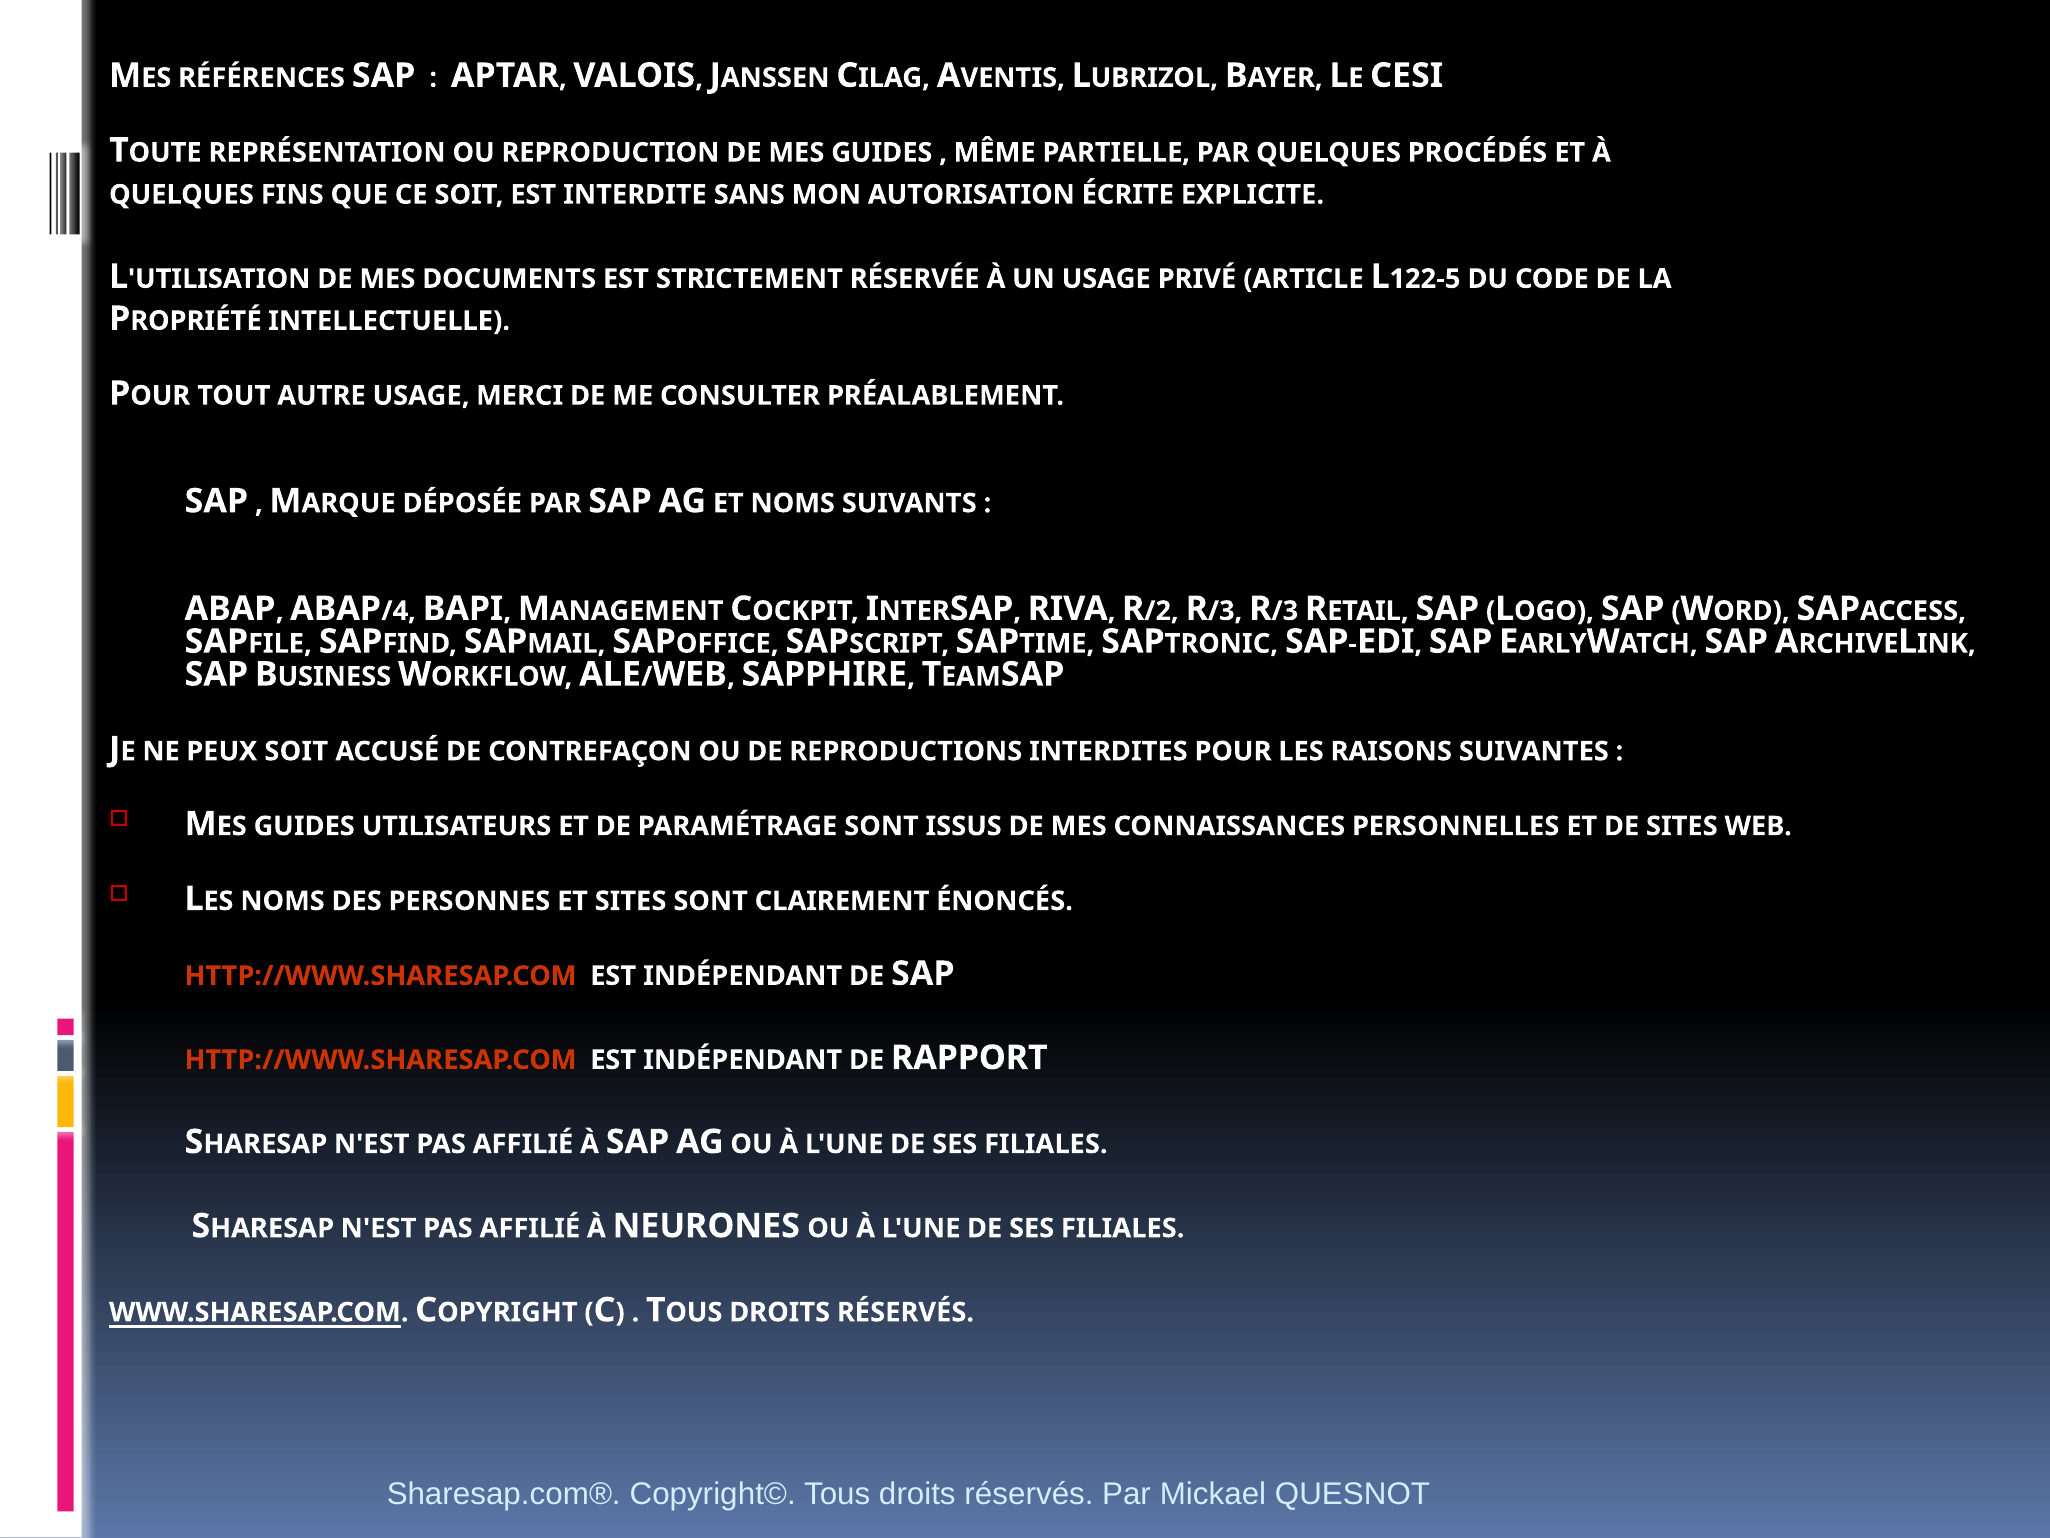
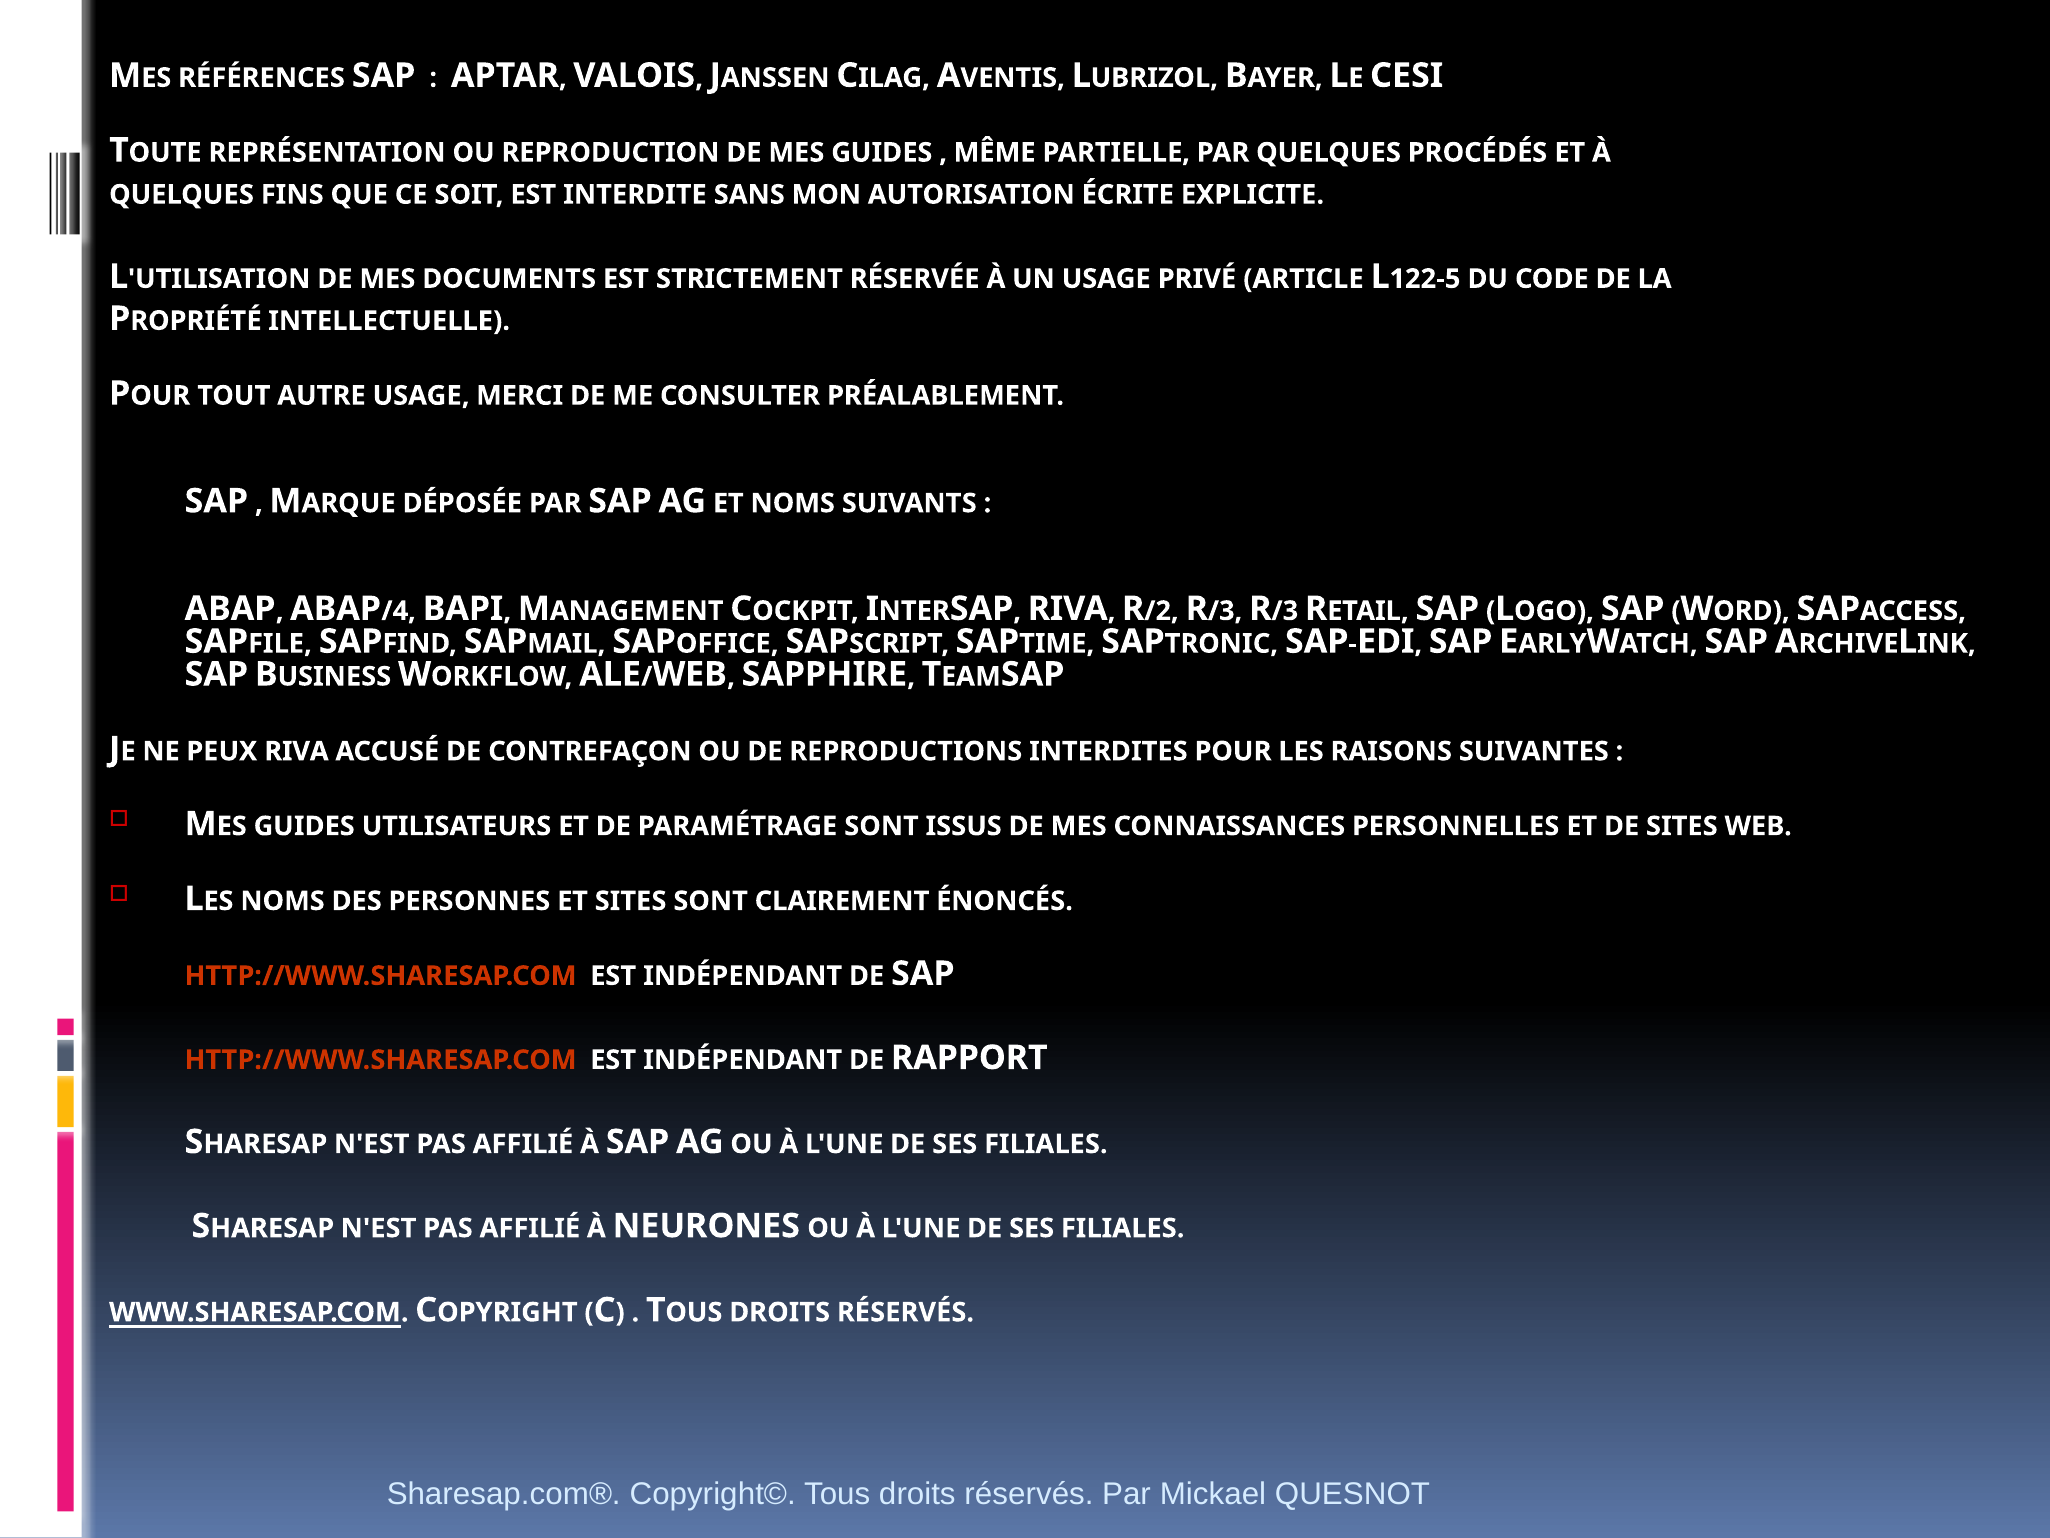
PEUX SOIT: SOIT -> RIVA (296, 751)
